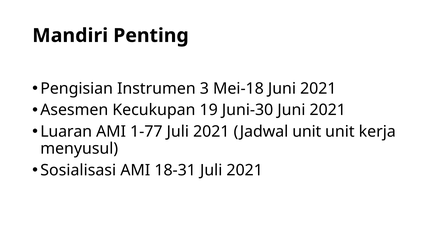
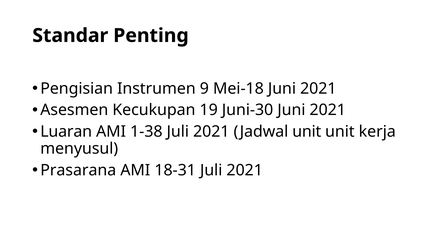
Mandiri: Mandiri -> Standar (70, 36)
3: 3 -> 9 (204, 89)
1-77: 1-77 -> 1-38 (146, 132)
Sosialisasi: Sosialisasi -> Prasarana (78, 171)
